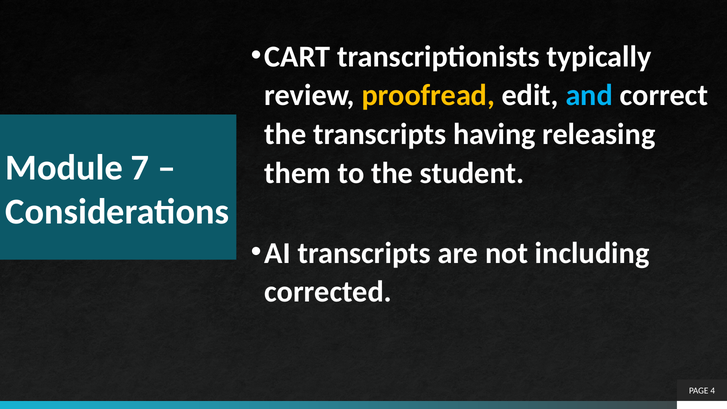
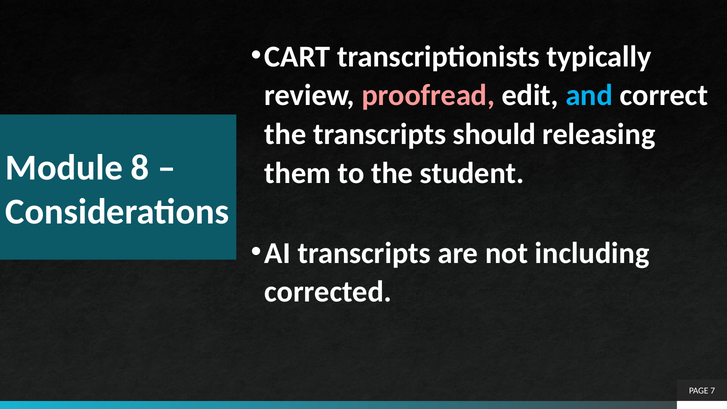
proofread colour: yellow -> pink (428, 95)
having: having -> should (494, 134)
7: 7 -> 8 (140, 168)
4: 4 -> 7 (713, 391)
